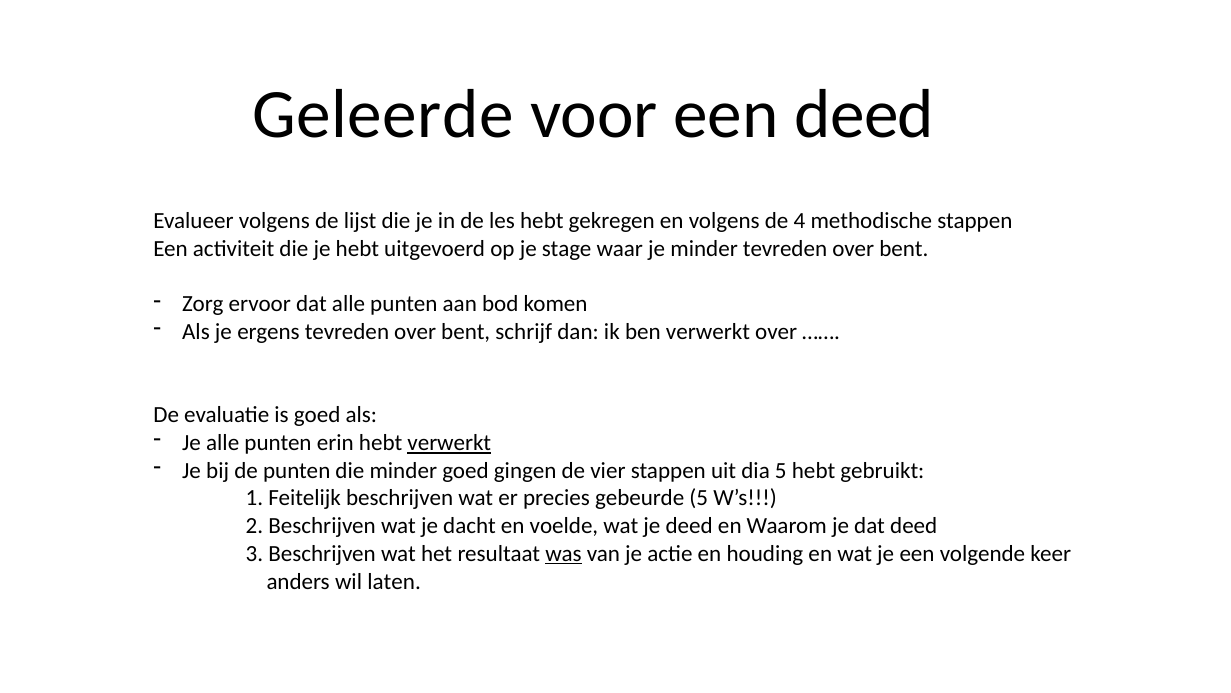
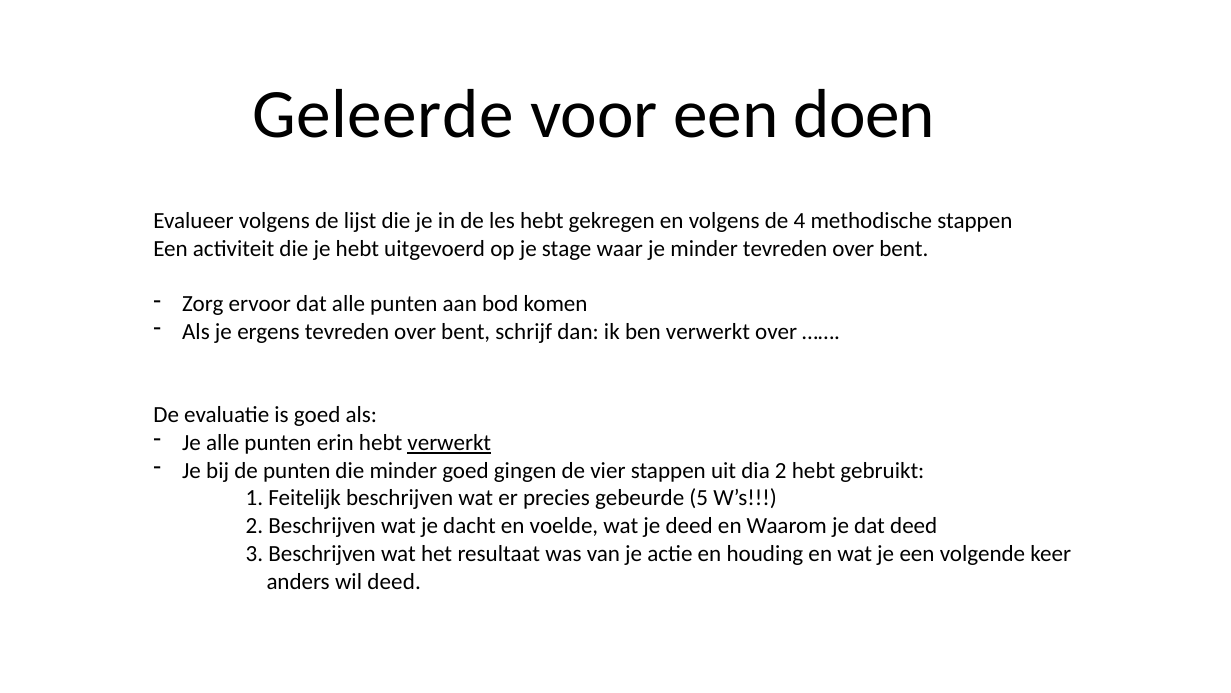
een deed: deed -> doen (864, 115)
dia 5: 5 -> 2 (781, 470)
was underline: present -> none (564, 553)
wil laten: laten -> deed (394, 581)
